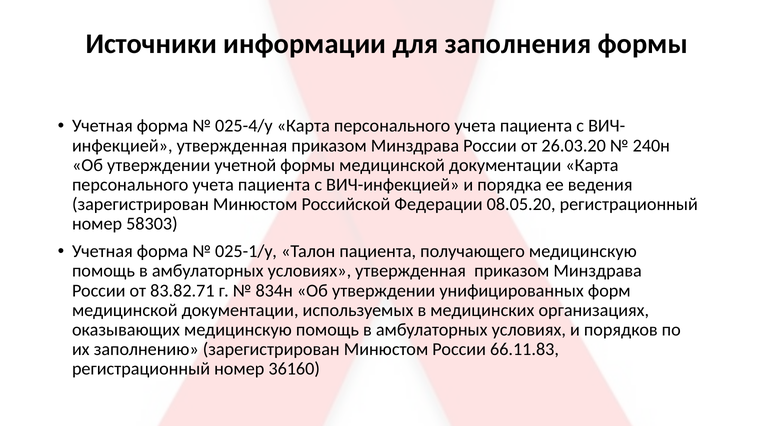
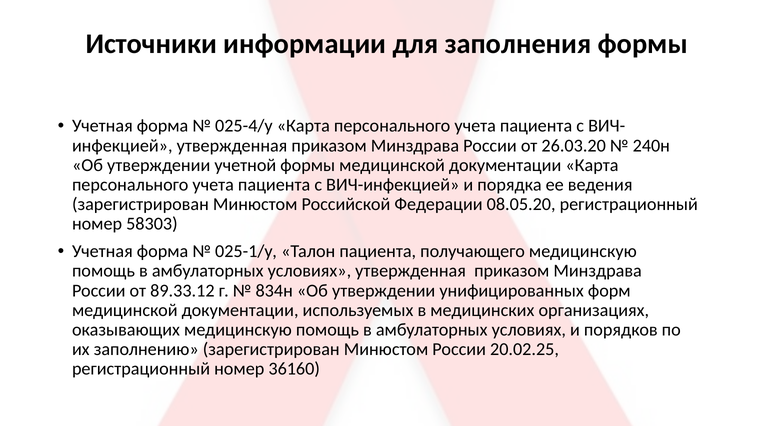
83.82.71: 83.82.71 -> 89.33.12 (182, 291)
66.11.83: 66.11.83 -> 20.02.25 (525, 350)
